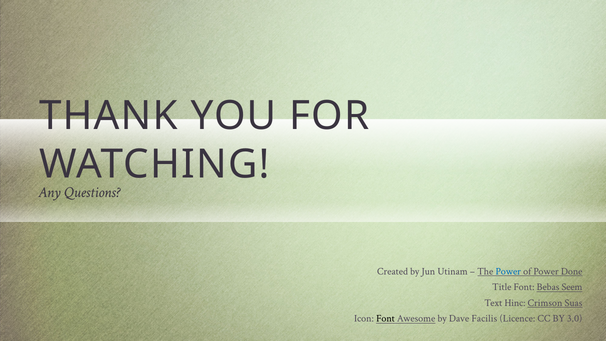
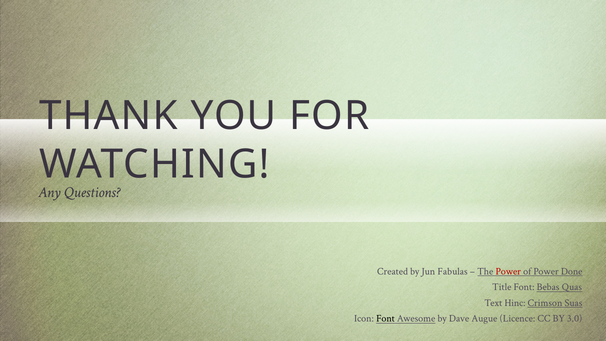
Utinam: Utinam -> Fabulas (453, 271)
Power colour: blue -> red (508, 271)
Seem: Seem -> Quas (572, 287)
Facilis: Facilis -> Augue (484, 318)
